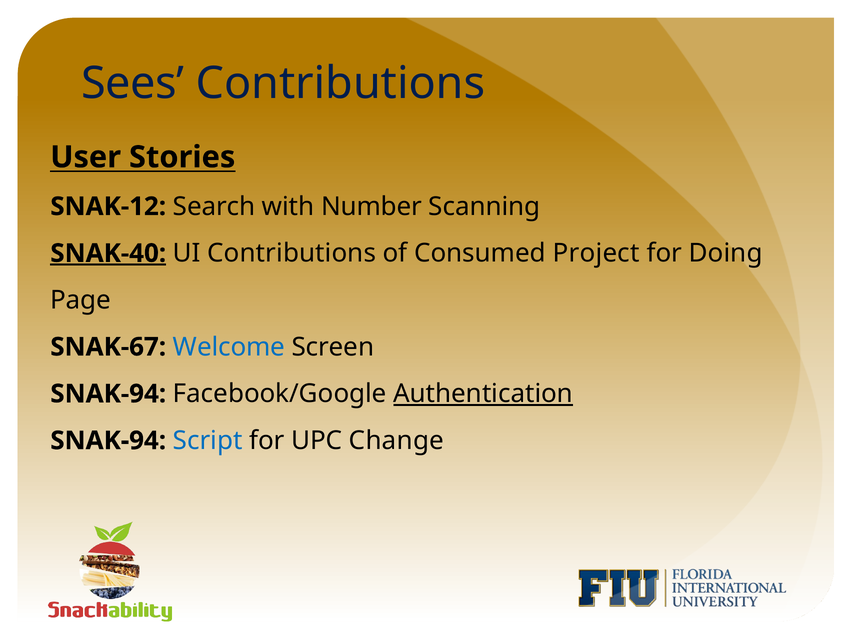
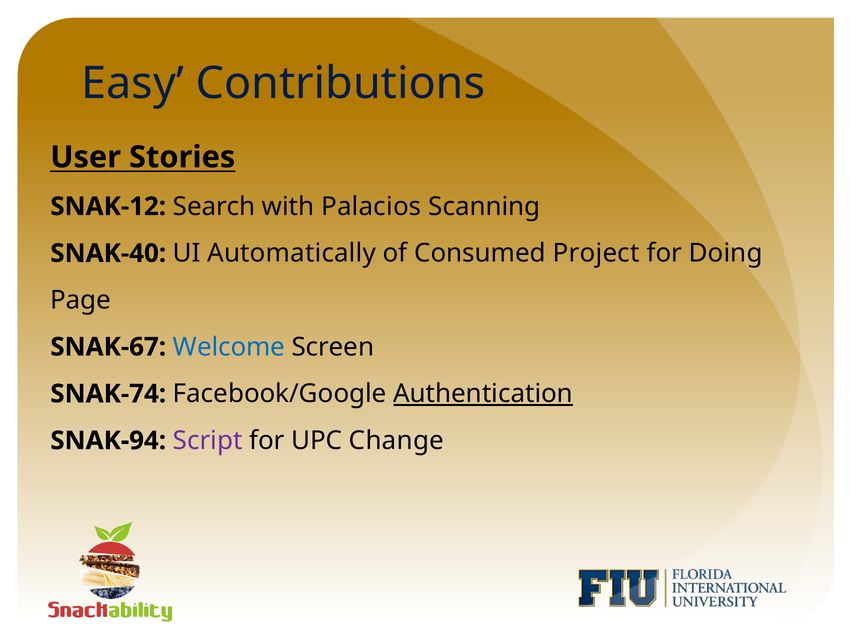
Sees: Sees -> Easy (133, 83)
Number: Number -> Palacios (371, 206)
SNAK-40 underline: present -> none (108, 253)
UI Contributions: Contributions -> Automatically (292, 253)
SNAK-94: SNAK-94 -> SNAK-74 (108, 394)
Script colour: blue -> purple (208, 441)
